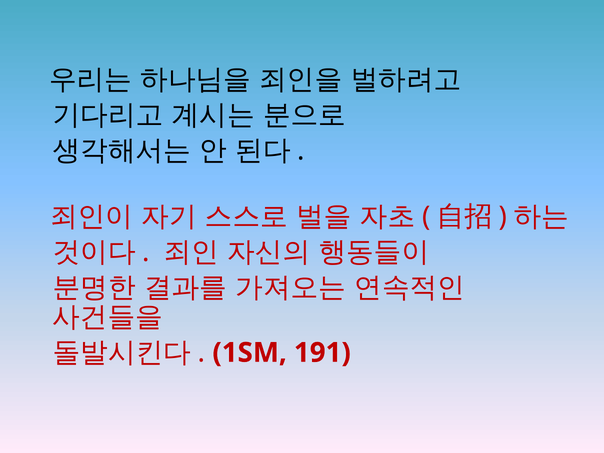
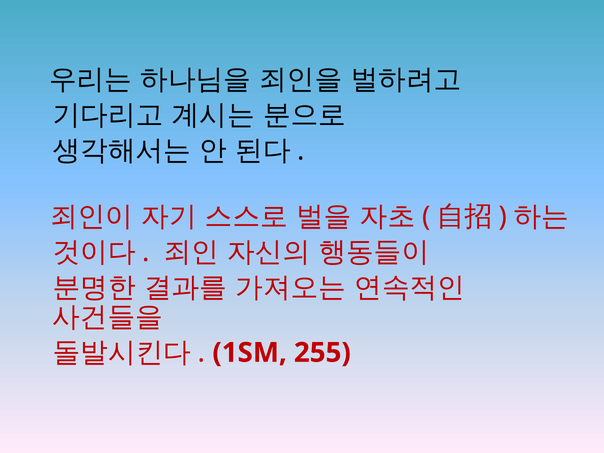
191: 191 -> 255 (322, 353)
